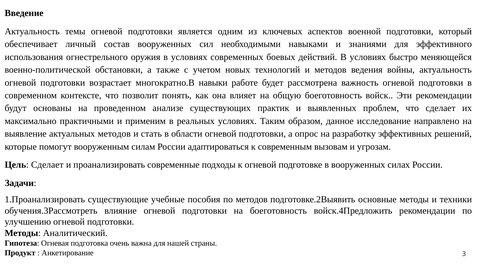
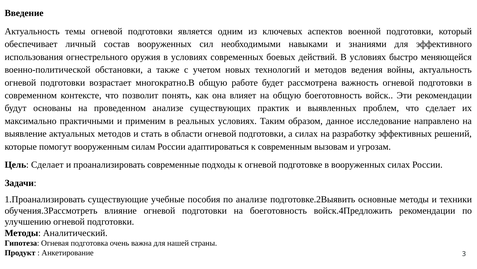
многократно.В навыки: навыки -> общую (213, 82)
а опрос: опрос -> силах (306, 134)
по методов: методов -> анализе (252, 199)
